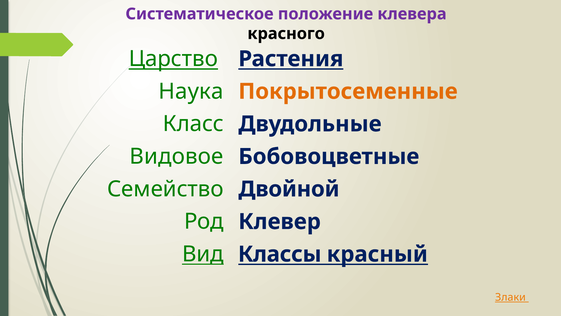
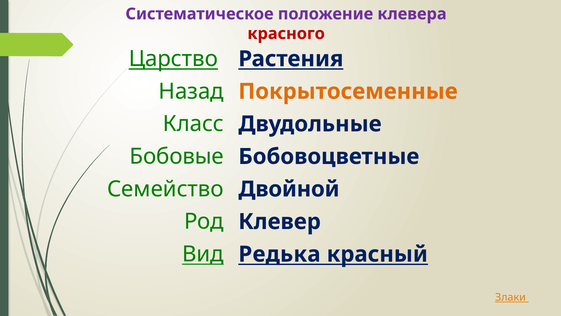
красного colour: black -> red (286, 34)
Наука: Наука -> Назад (191, 91)
Видовое: Видовое -> Бобовые (177, 156)
Классы: Классы -> Редька (279, 254)
